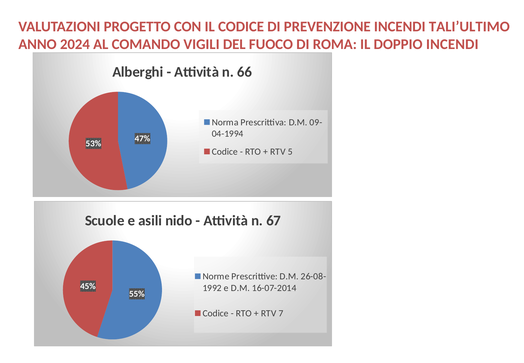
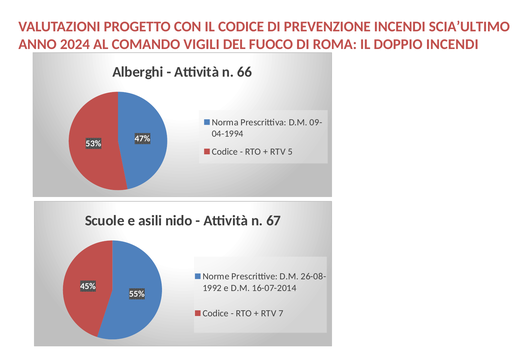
TALI’ULTIMO: TALI’ULTIMO -> SCIA’ULTIMO (469, 27)
